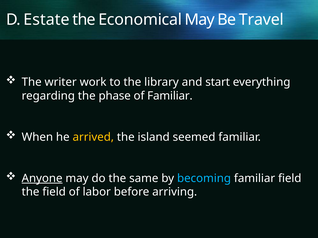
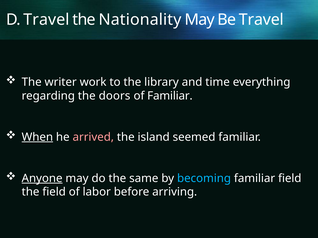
D Estate: Estate -> Travel (46, 20)
Economical: Economical -> Nationality (140, 20)
start: start -> time (218, 82)
phase: phase -> doors (115, 96)
When underline: none -> present (37, 137)
arrived colour: yellow -> pink (93, 137)
